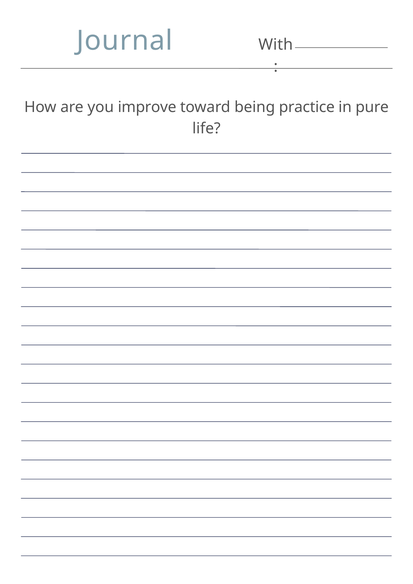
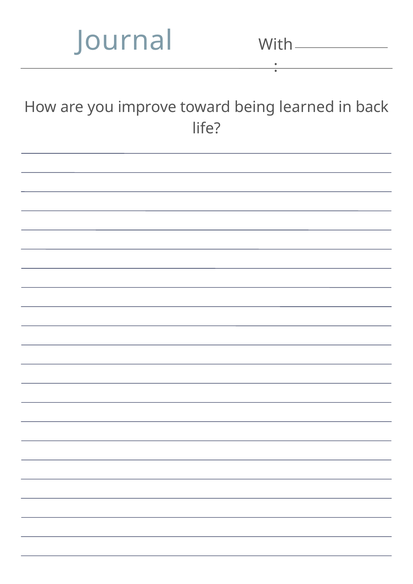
practice: practice -> learned (307, 107)
pure: pure -> back (372, 107)
